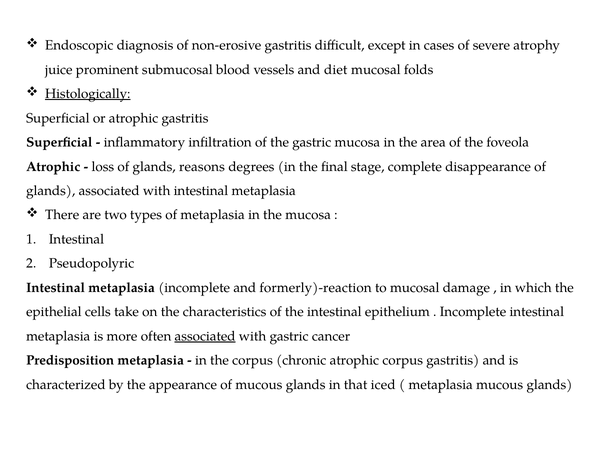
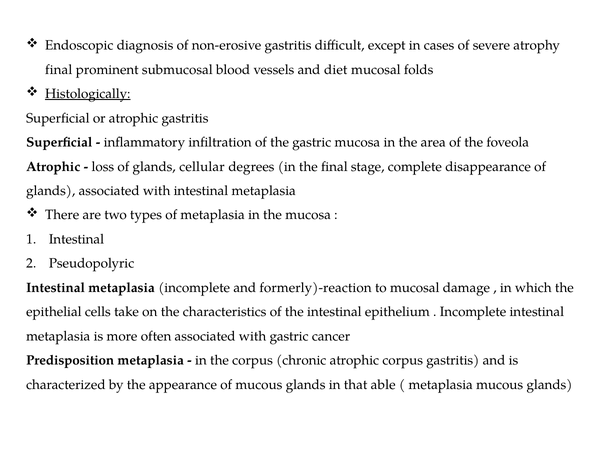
juice: juice -> final (59, 70)
reasons: reasons -> cellular (202, 166)
associated underline: present -> none (205, 336)
iced: iced -> able (383, 384)
